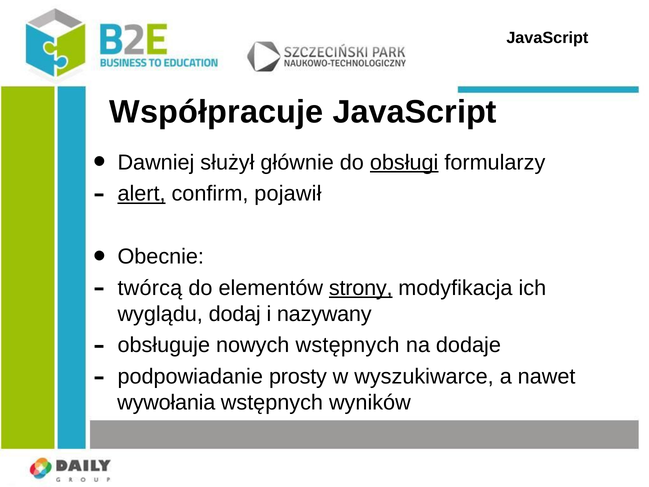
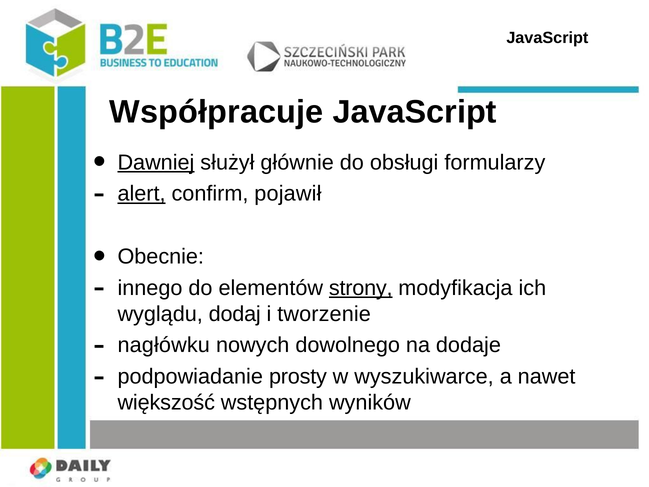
Dawniej underline: none -> present (156, 162)
obsługi underline: present -> none (404, 162)
twórcą: twórcą -> innego (150, 288)
nazywany: nazywany -> tworzenie (324, 314)
obsługuje: obsługuje -> nagłówku (164, 345)
nowych wstępnych: wstępnych -> dowolnego (348, 345)
wywołania: wywołania -> większość (166, 402)
